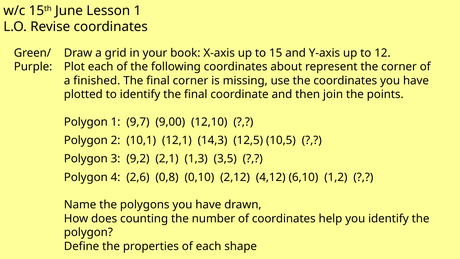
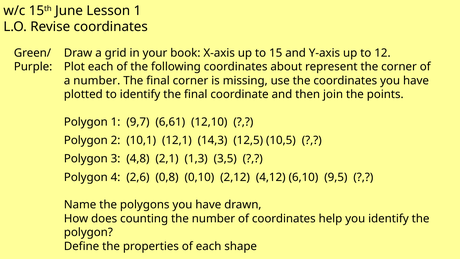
a finished: finished -> number (97, 80)
9,00: 9,00 -> 6,61 (170, 122)
9,2: 9,2 -> 4,8 (138, 159)
1,2: 1,2 -> 9,5 (336, 177)
